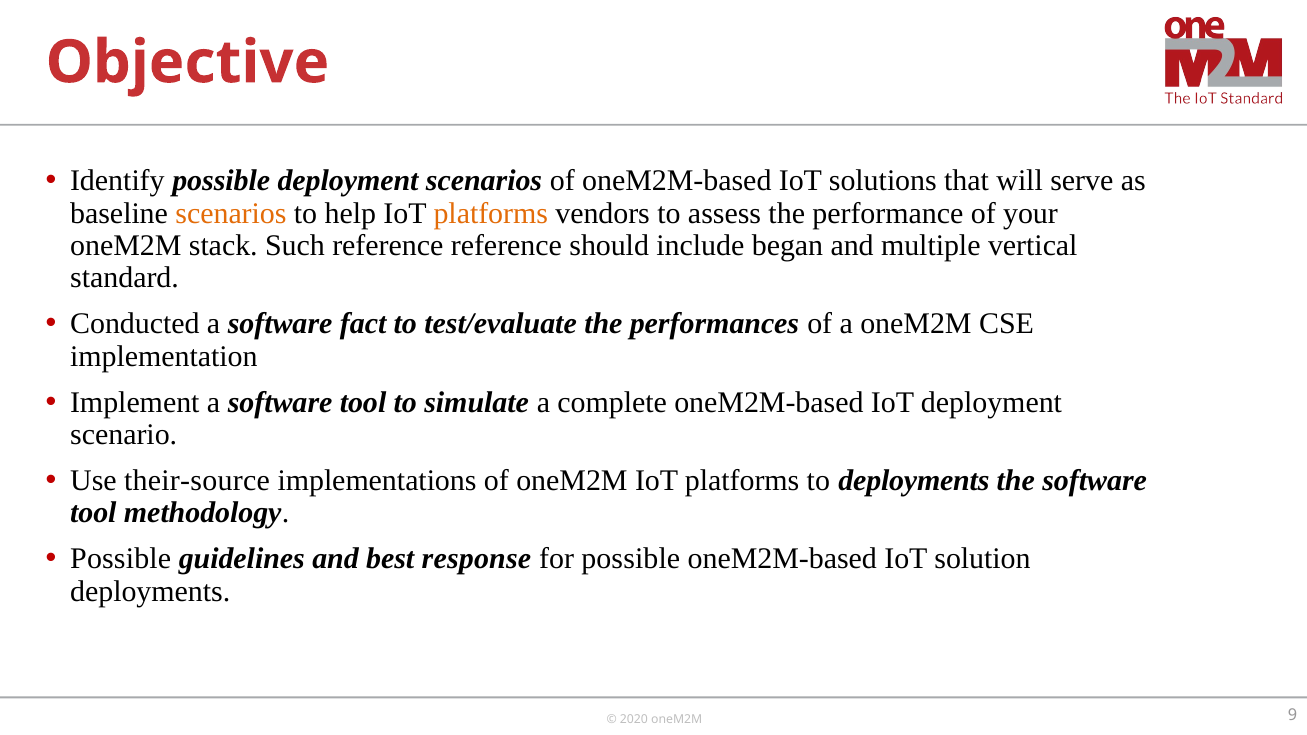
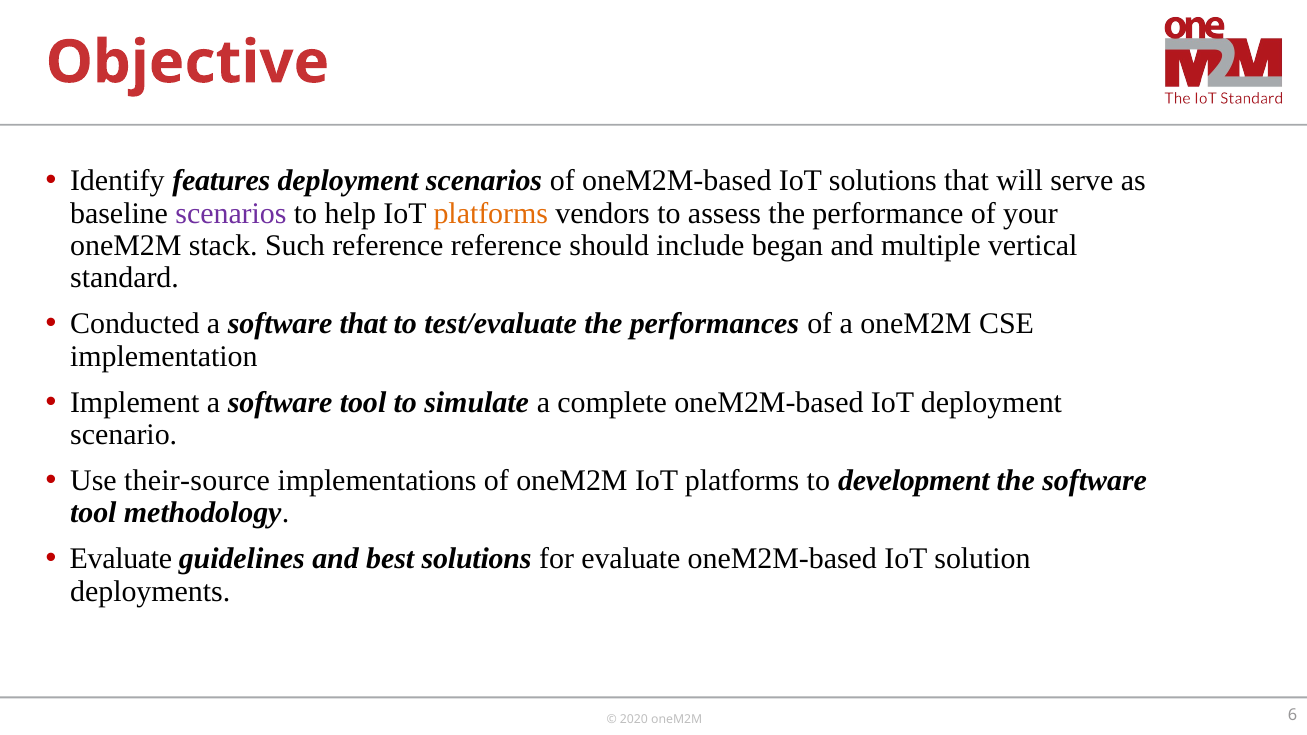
Identify possible: possible -> features (221, 181)
scenarios colour: orange -> purple (231, 213)
software fact: fact -> that (363, 324)
to deployments: deployments -> development (914, 481)
Possible: Possible -> Evaluate (121, 559)
best response: response -> solutions (477, 559)
for possible: possible -> evaluate (631, 559)
9: 9 -> 6 (1293, 715)
